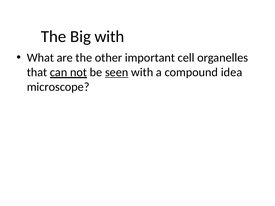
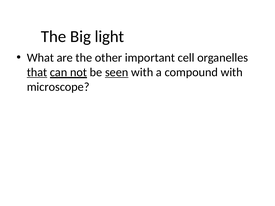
Big with: with -> light (109, 37)
that underline: none -> present (37, 72)
compound idea: idea -> with (232, 72)
